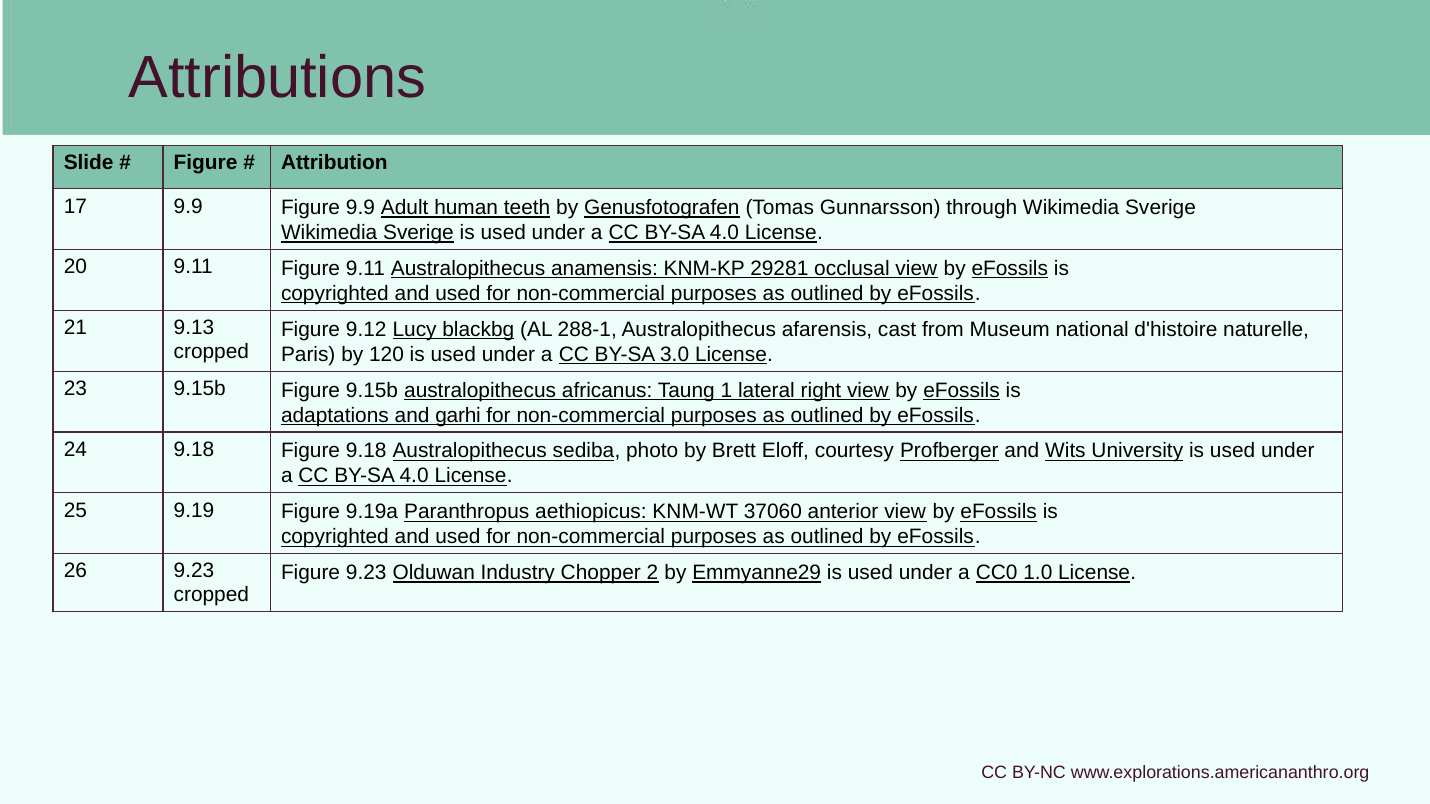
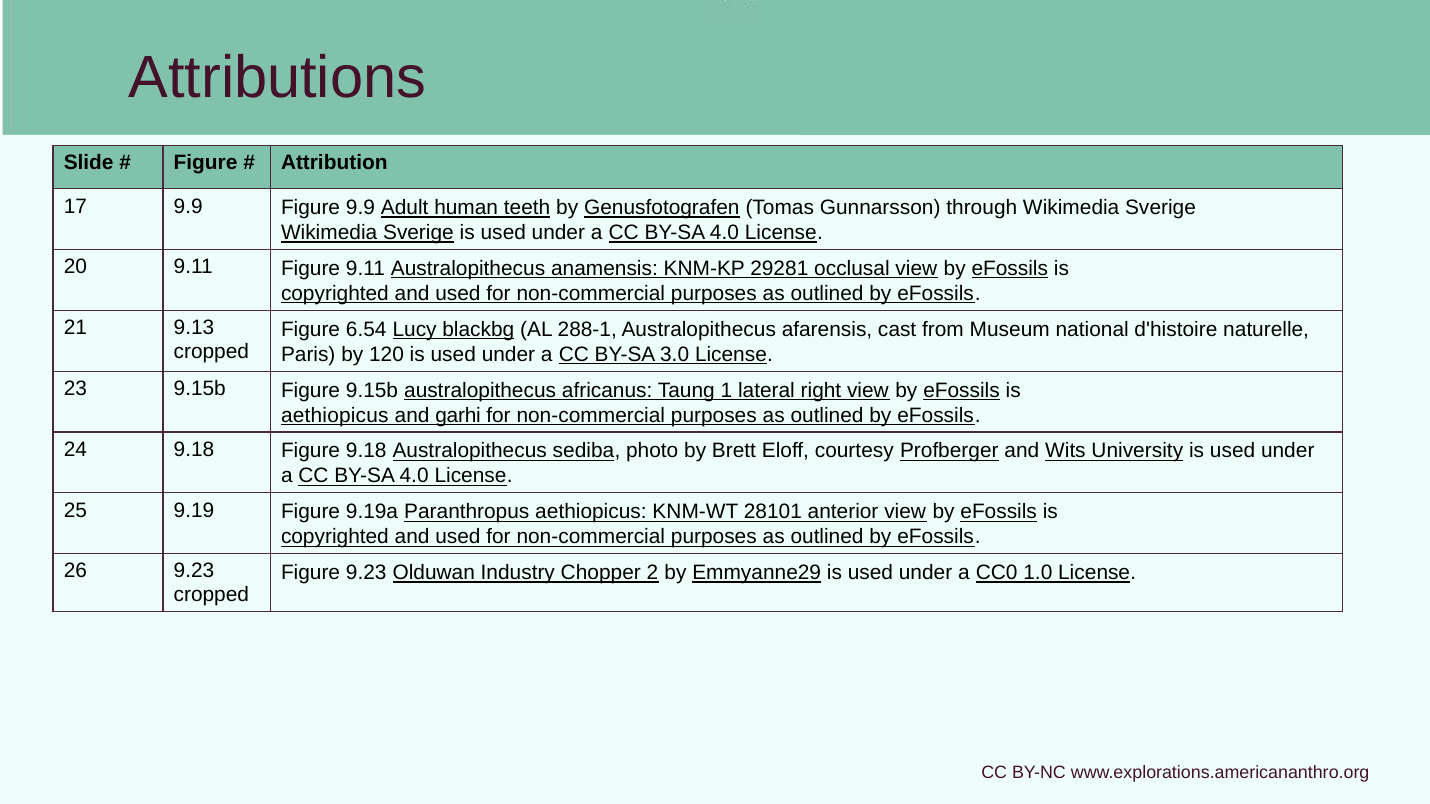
9.12: 9.12 -> 6.54 (366, 330)
adaptations: adaptations -> aethiopicus (335, 415)
37060: 37060 -> 28101 (773, 512)
